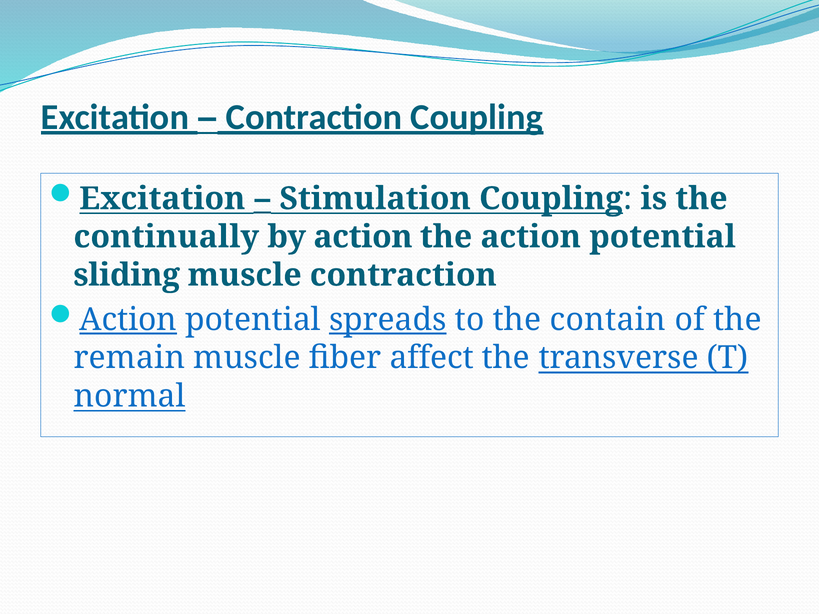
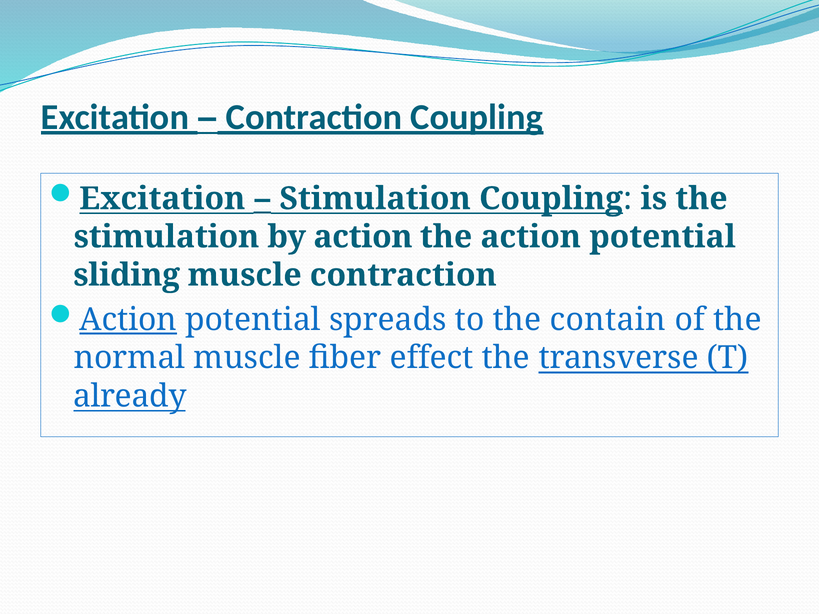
continually: continually -> stimulation (166, 237)
spreads underline: present -> none (388, 320)
remain: remain -> normal (129, 358)
affect: affect -> effect (432, 358)
normal: normal -> already (130, 396)
